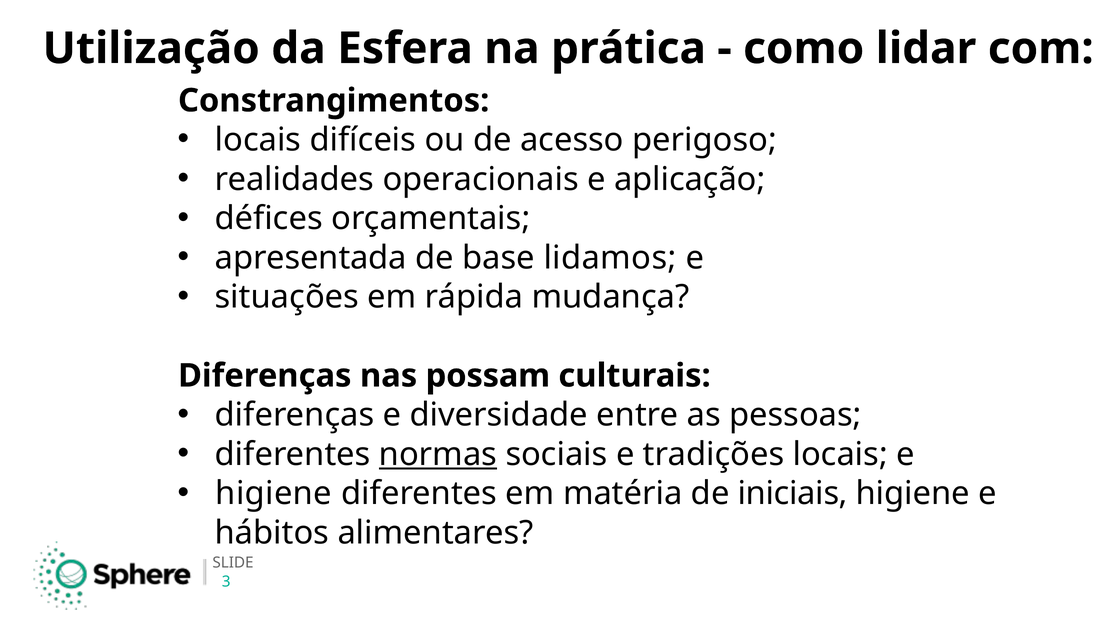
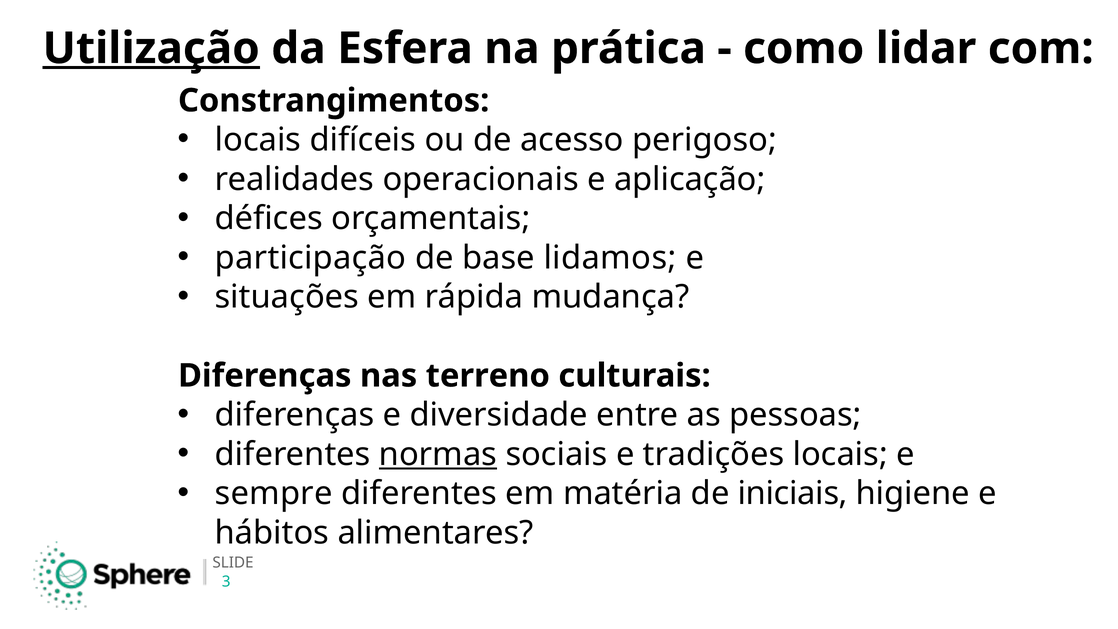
Utilização underline: none -> present (151, 48)
apresentada: apresentada -> participação (311, 258)
possam: possam -> terreno (488, 376)
higiene: higiene -> sempre (274, 494)
